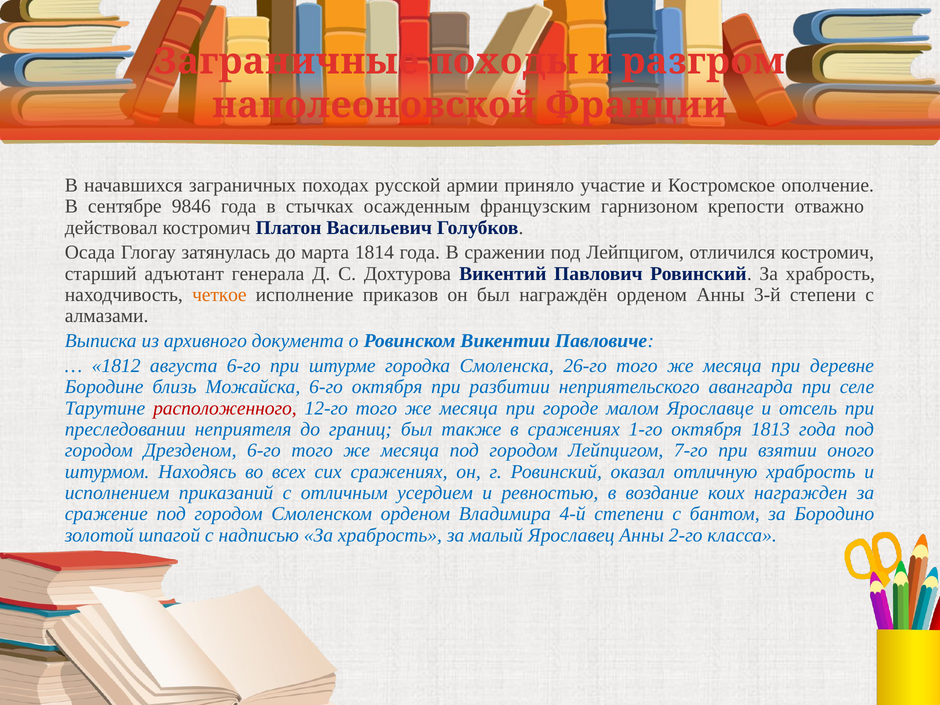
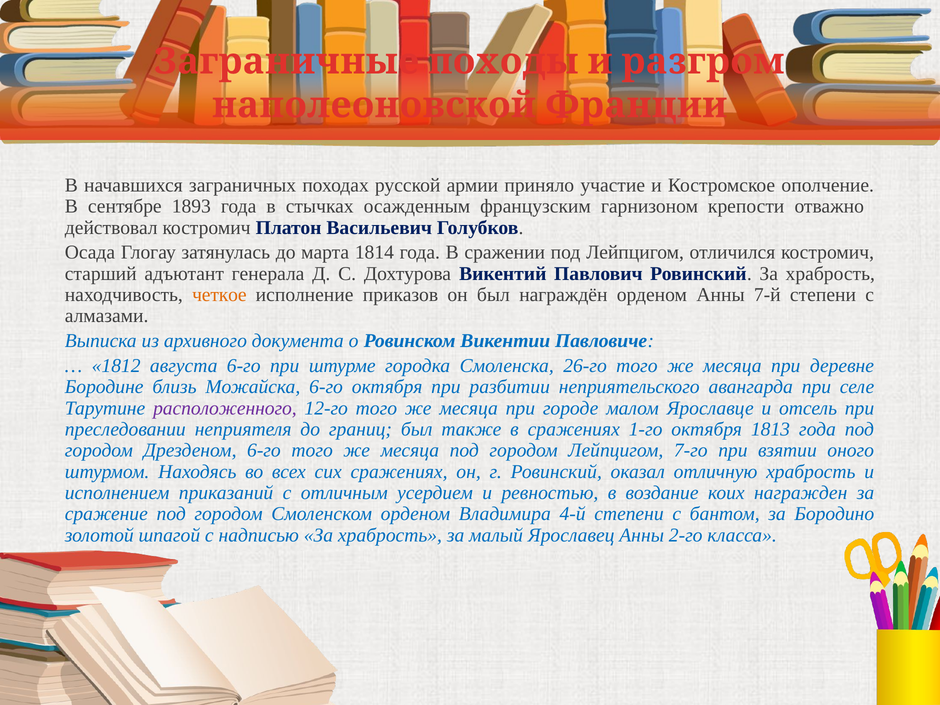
9846: 9846 -> 1893 (191, 206)
3-й: 3-й -> 7-й (767, 295)
расположенного colour: red -> purple (225, 408)
